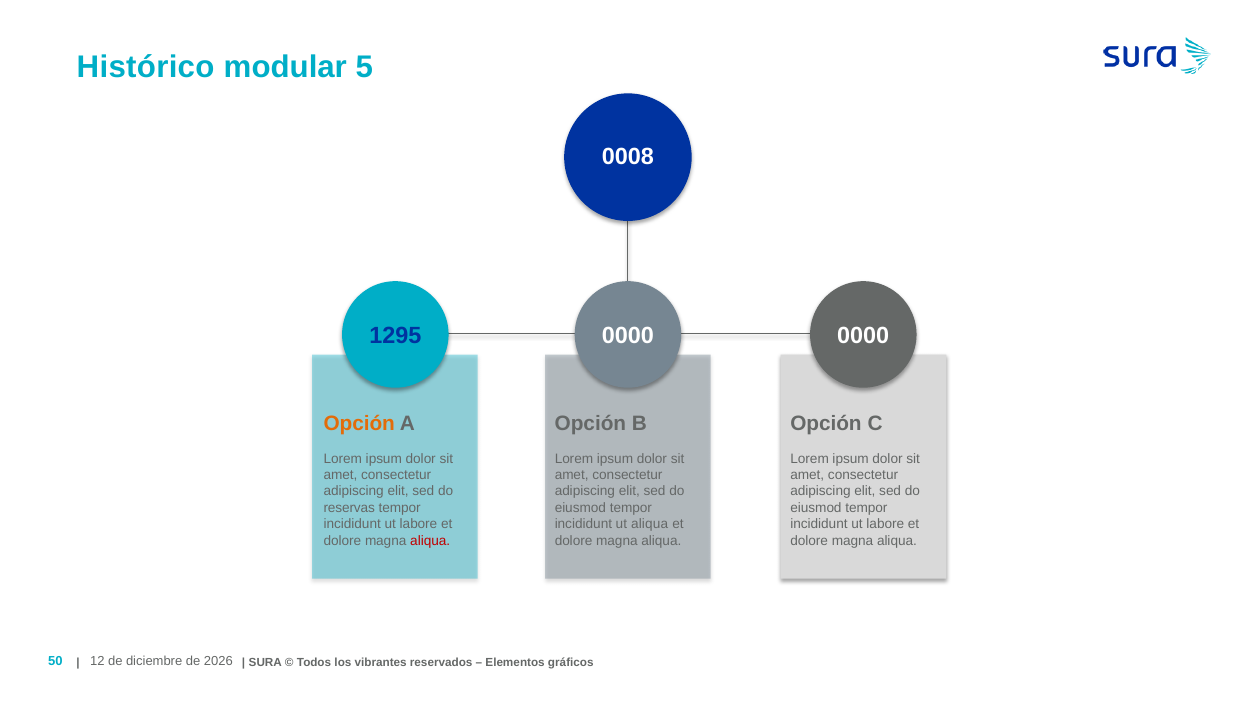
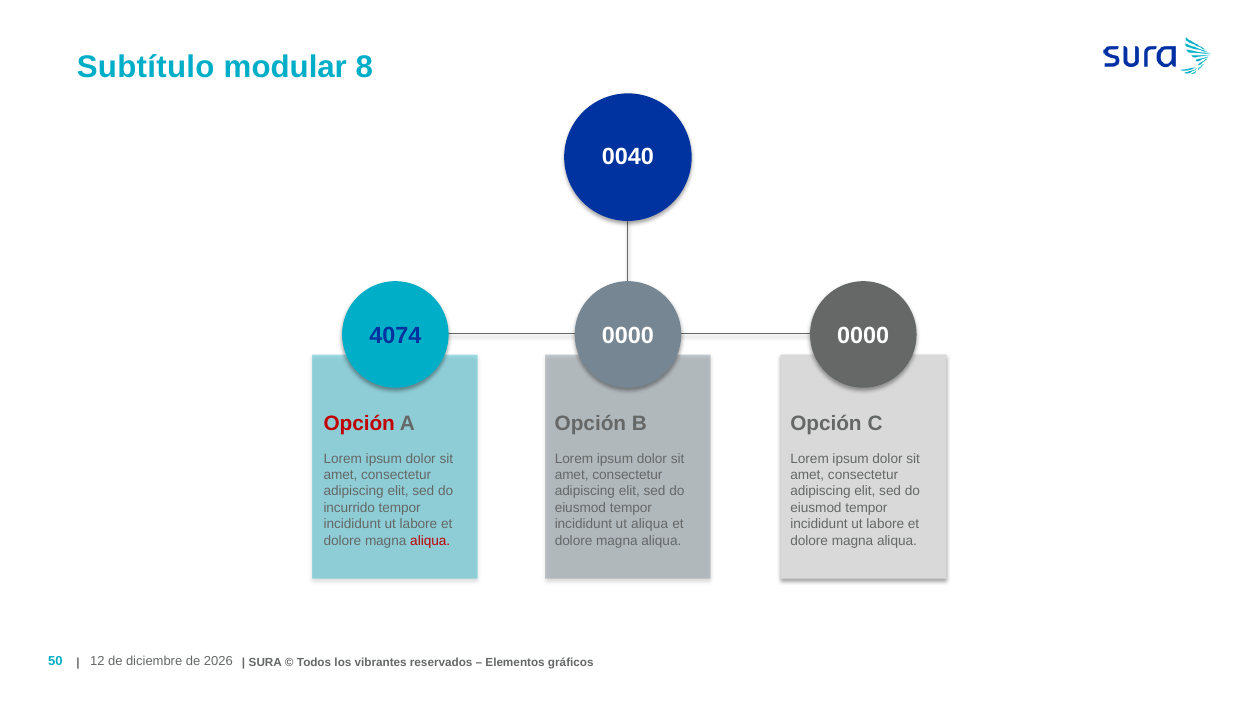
Histórico: Histórico -> Subtítulo (146, 67)
5: 5 -> 8 (364, 67)
0008: 0008 -> 0040 (628, 157)
1295: 1295 -> 4074 (395, 335)
Opción colour: orange -> red (359, 423)
reservas: reservas -> incurrido (349, 508)
